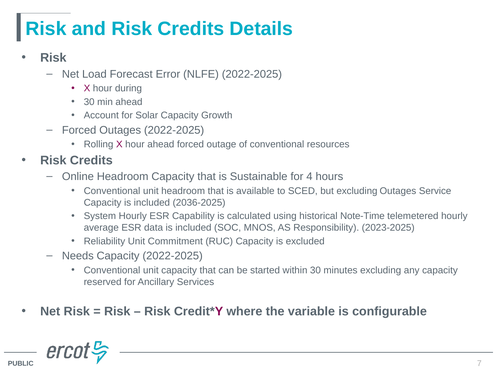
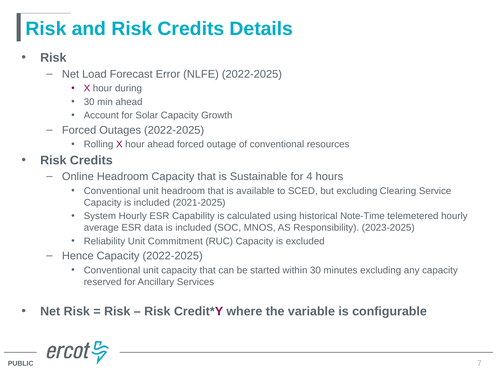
excluding Outages: Outages -> Clearing (398, 191)
2036-2025: 2036-2025 -> 2021-2025 (199, 203)
Needs: Needs -> Hence (78, 256)
